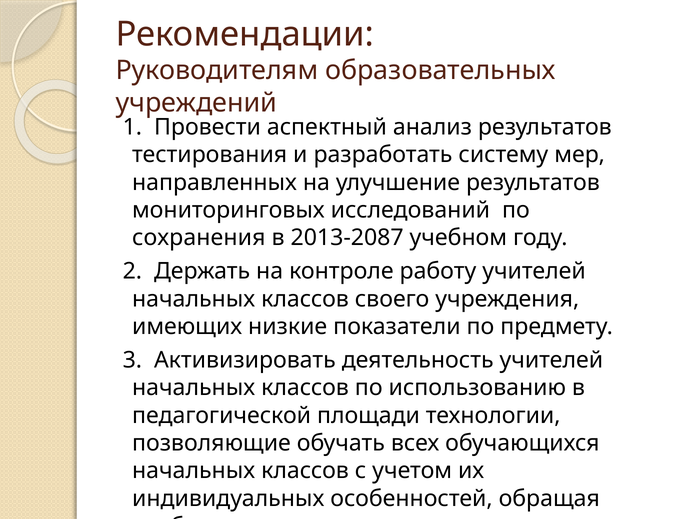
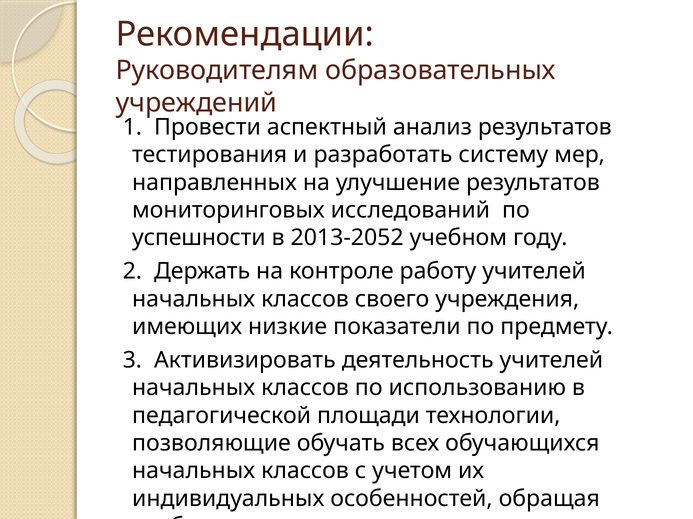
сохранения: сохранения -> успешности (199, 238)
2013-2087: 2013-2087 -> 2013-2052 (347, 238)
